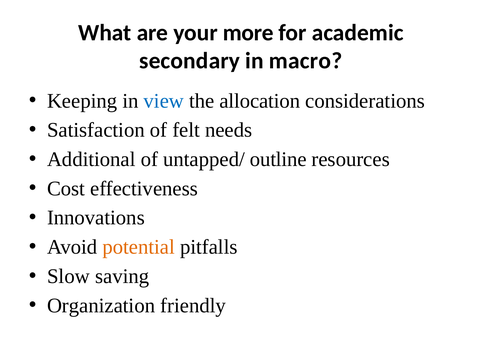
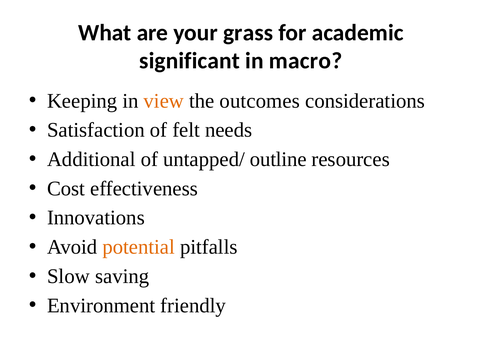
more: more -> grass (248, 33)
secondary: secondary -> significant (190, 61)
view colour: blue -> orange (164, 101)
allocation: allocation -> outcomes (260, 101)
Organization: Organization -> Environment (101, 305)
